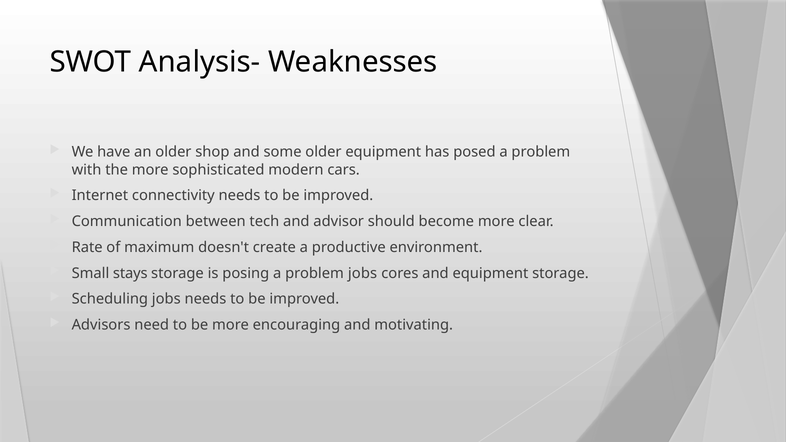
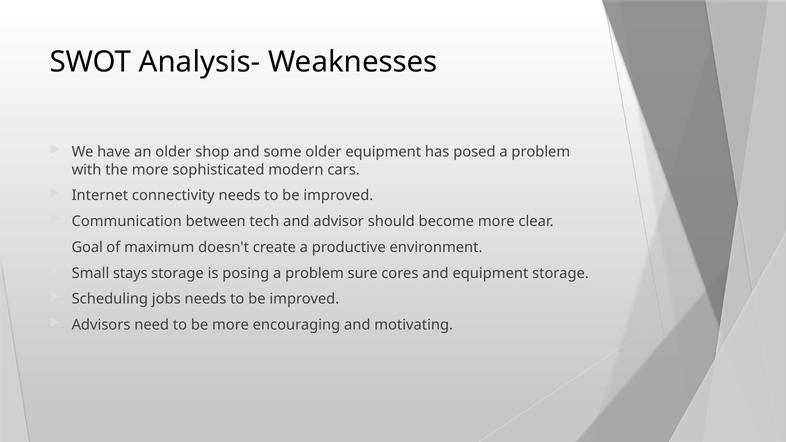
Rate: Rate -> Goal (87, 247)
problem jobs: jobs -> sure (363, 273)
